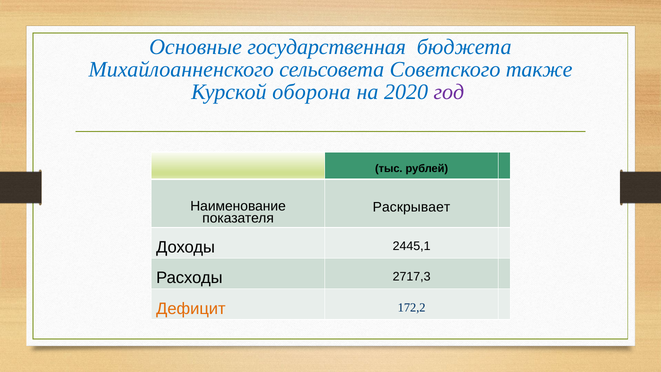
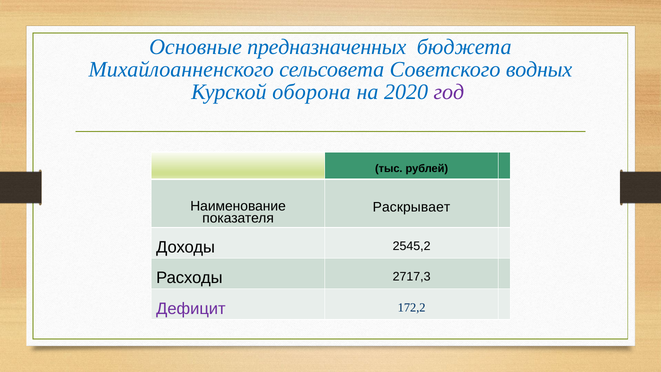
государственная: государственная -> предназначенных (327, 47)
также: также -> водных (539, 69)
2445,1: 2445,1 -> 2545,2 (412, 246)
Дефицит colour: orange -> purple (191, 308)
